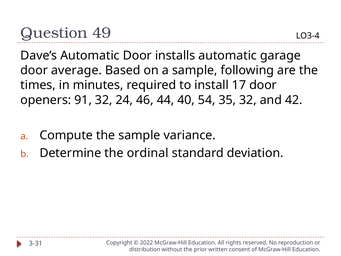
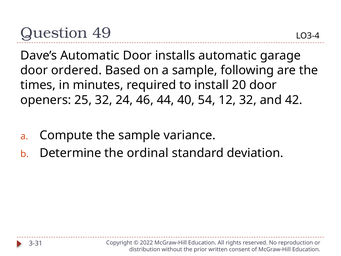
average: average -> ordered (77, 70)
17: 17 -> 20 (239, 85)
91: 91 -> 25 (83, 100)
35: 35 -> 12 (227, 100)
